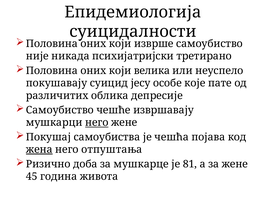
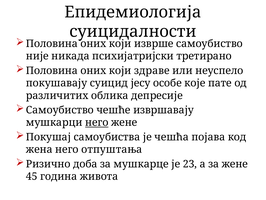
велика: велика -> здраве (152, 70)
жена underline: present -> none (39, 149)
81: 81 -> 23 (190, 164)
